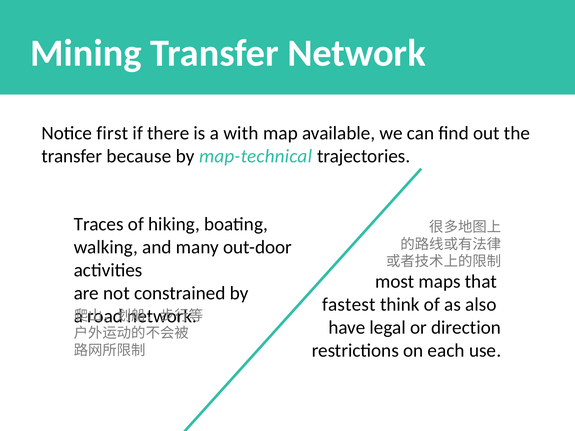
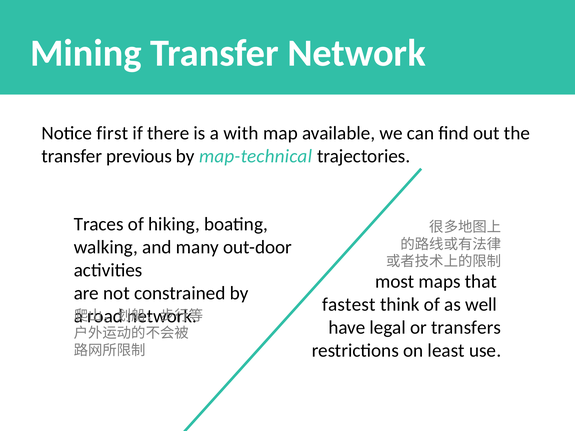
because: because -> previous (139, 156)
also: also -> well (481, 305)
direction: direction -> transfers (466, 328)
each: each -> least (446, 351)
